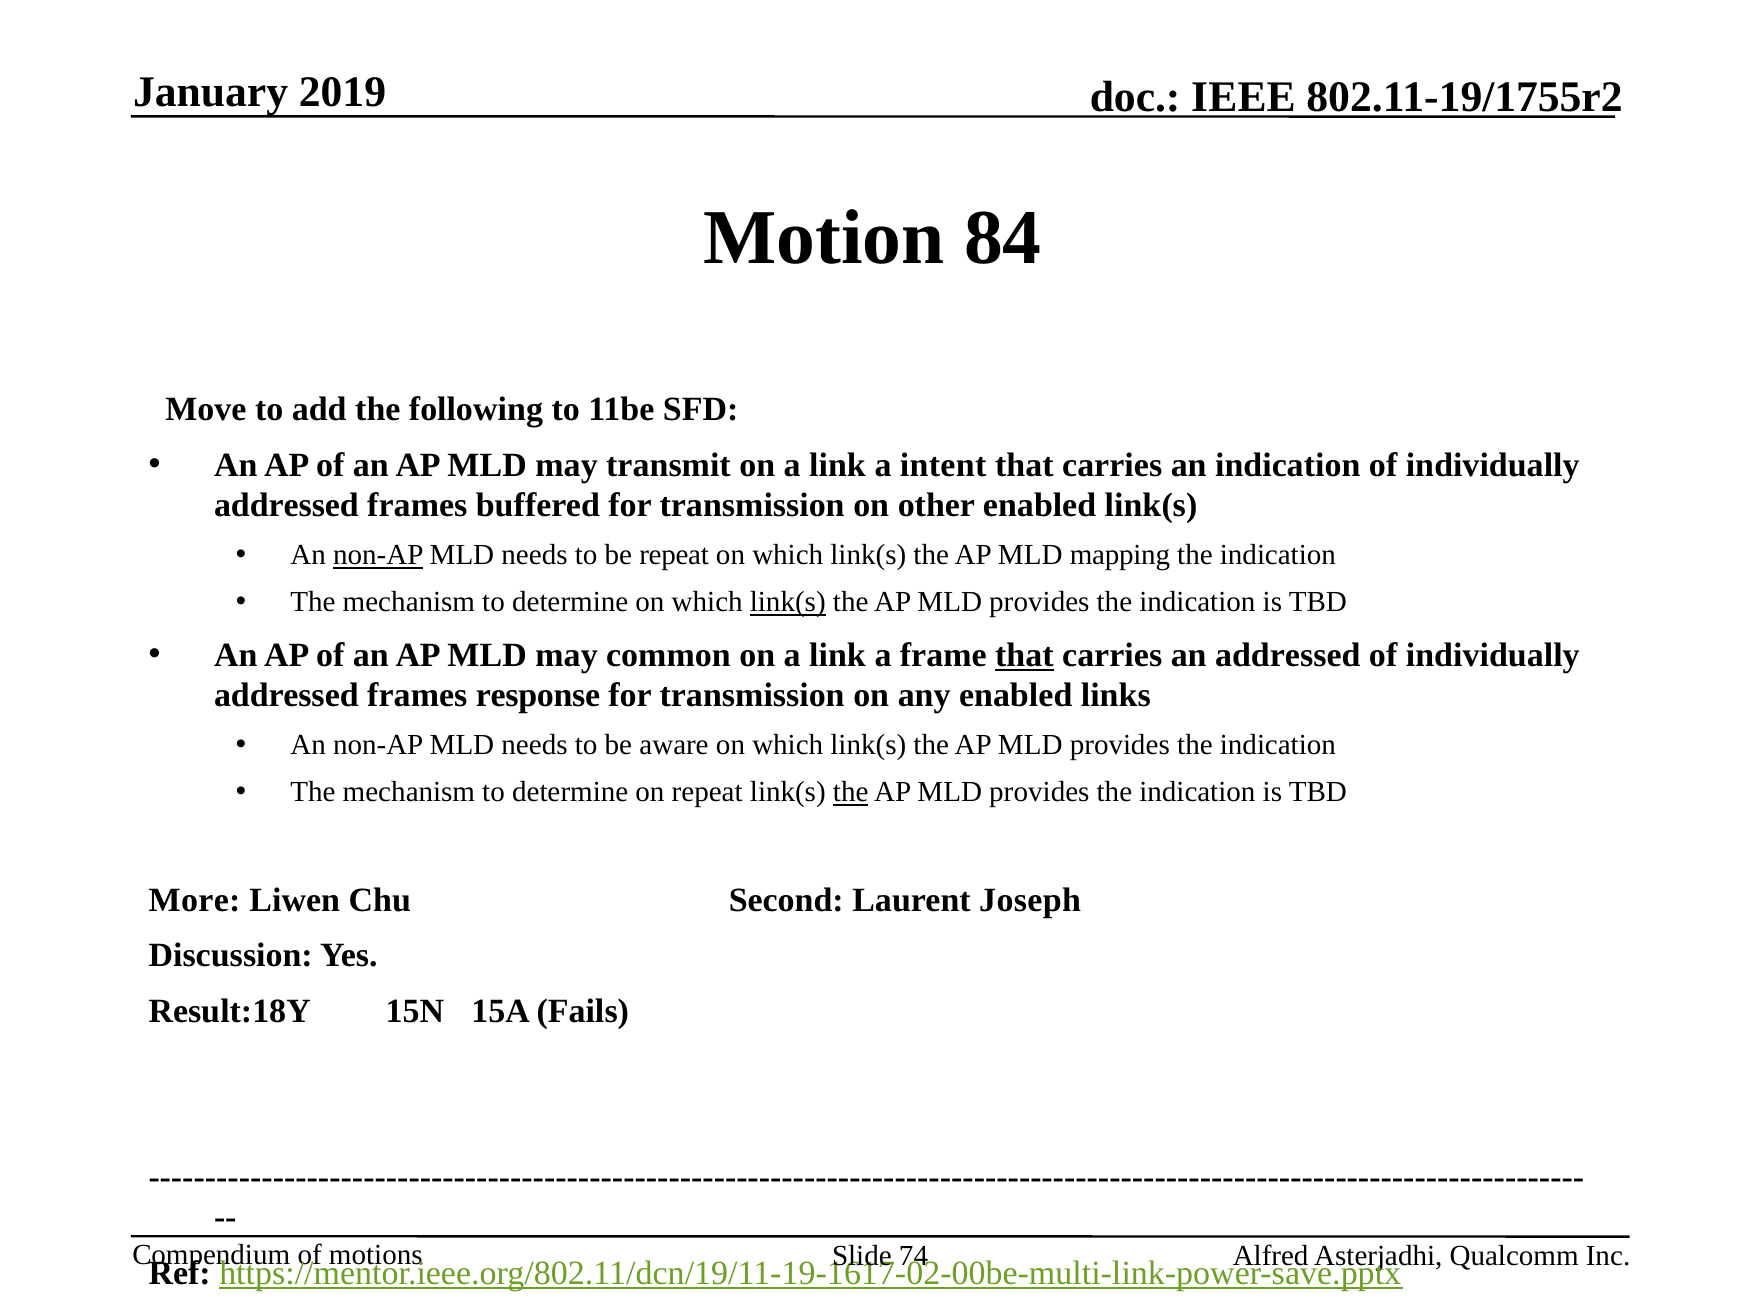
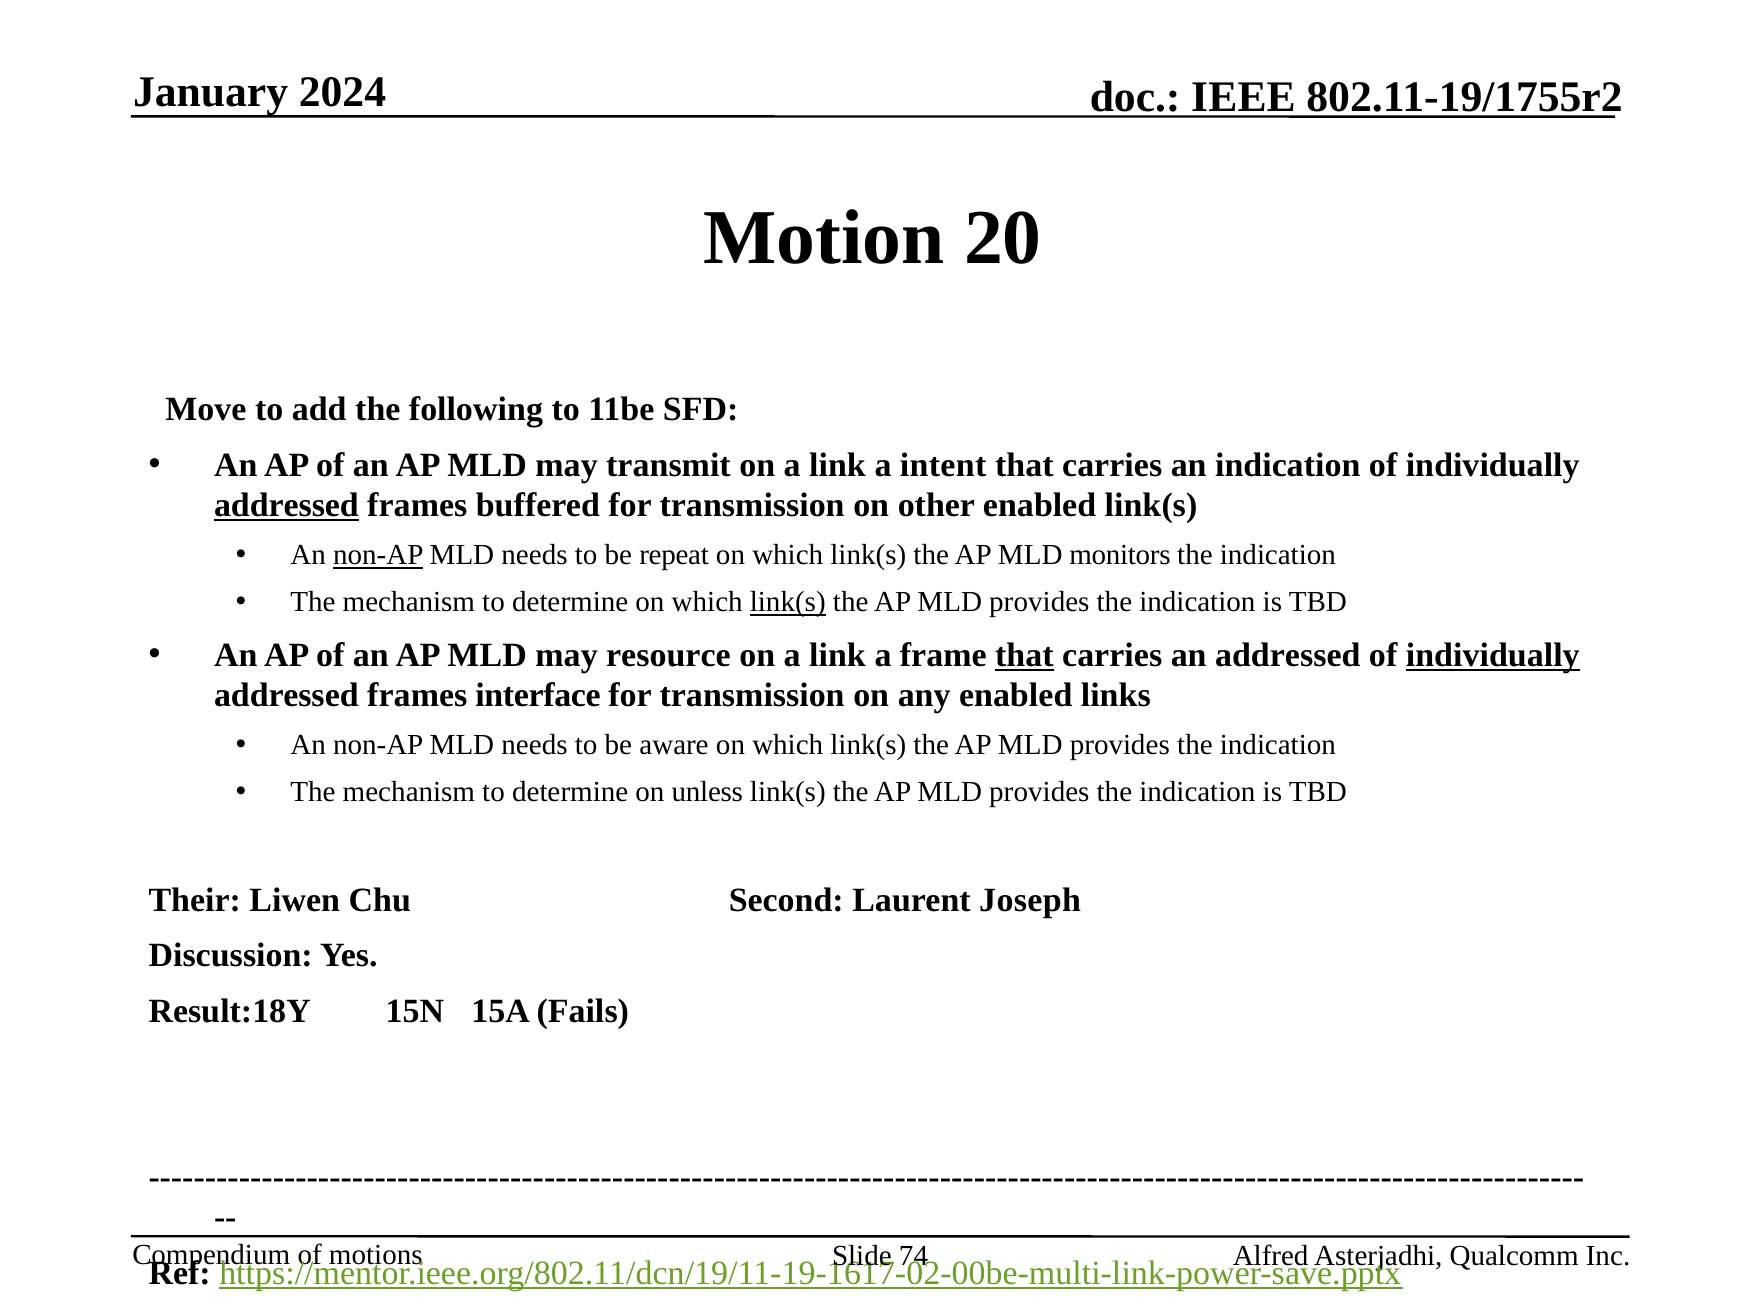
2019: 2019 -> 2024 (342, 93)
84: 84 -> 20 (1003, 238)
addressed underline: none -> present (286, 506)
mapping: mapping -> monitors (1120, 556)
common: common -> resource (668, 655)
individually underline: none -> present (1493, 655)
response: response -> interface (538, 696)
on repeat: repeat -> unless (707, 793)
the underline: present -> none (851, 793)
More: More -> Their (195, 901)
